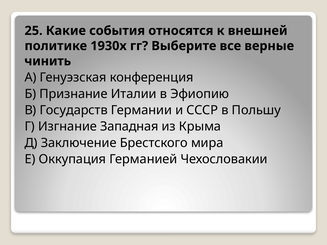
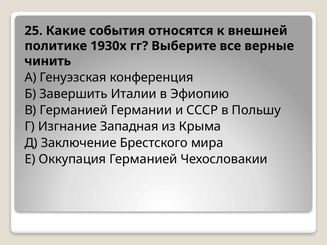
Признание: Признание -> Завершить (73, 94)
В Государств: Государств -> Германией (74, 110)
